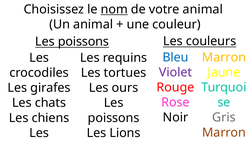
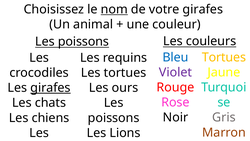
votre animal: animal -> girafes (203, 9)
Marron: Marron -> Tortues (224, 57)
girafes underline: none -> present (50, 88)
